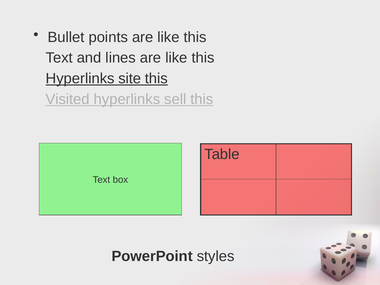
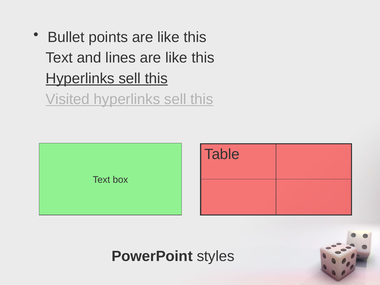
site: site -> sell (130, 79)
